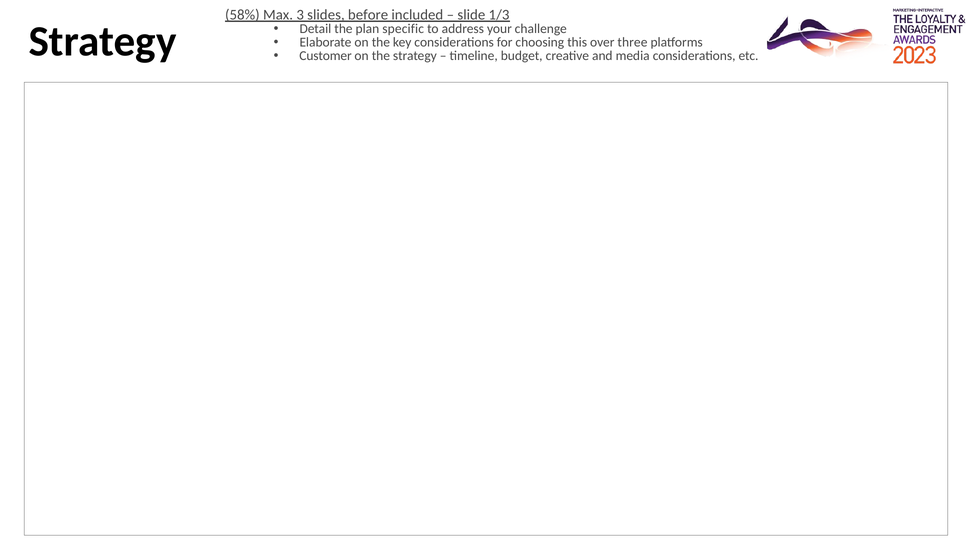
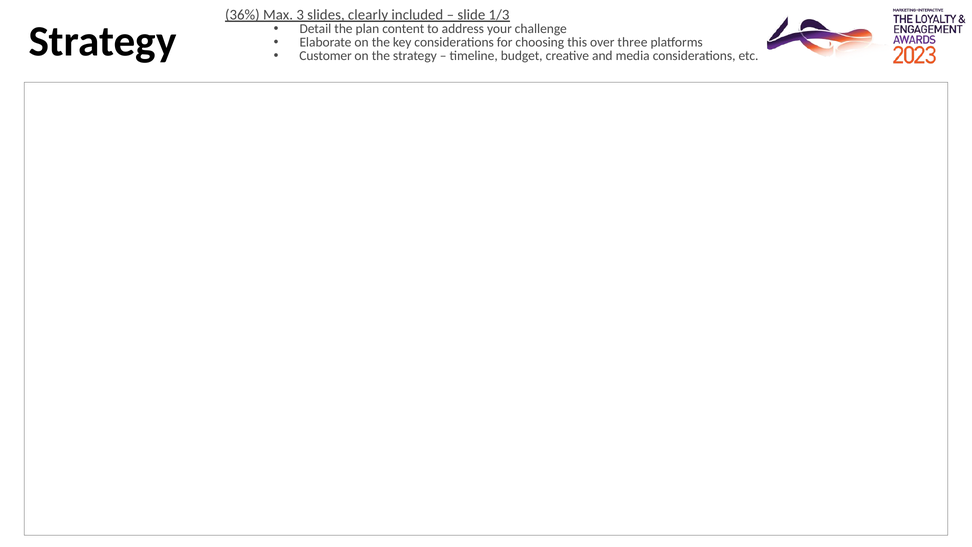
58%: 58% -> 36% (242, 15)
before: before -> clearly (368, 15)
specific: specific -> content (403, 29)
